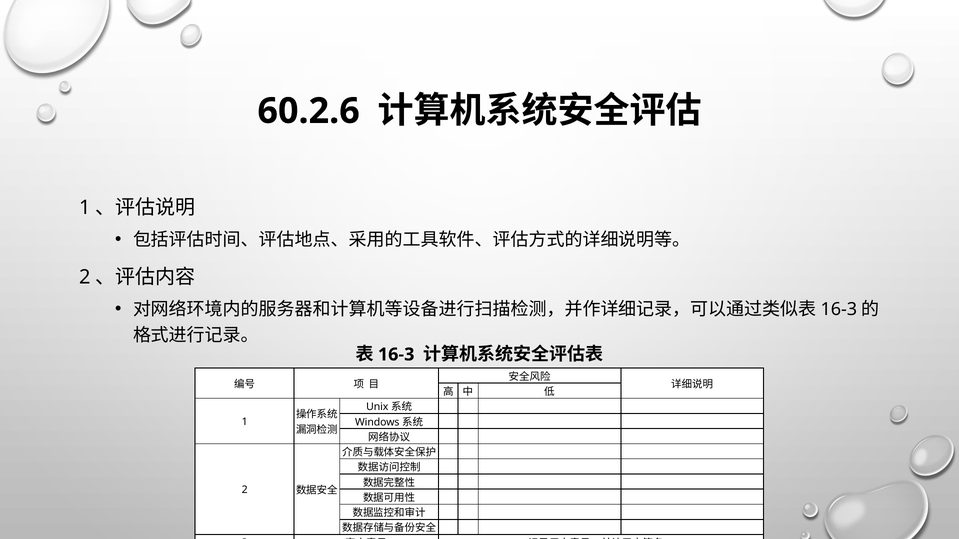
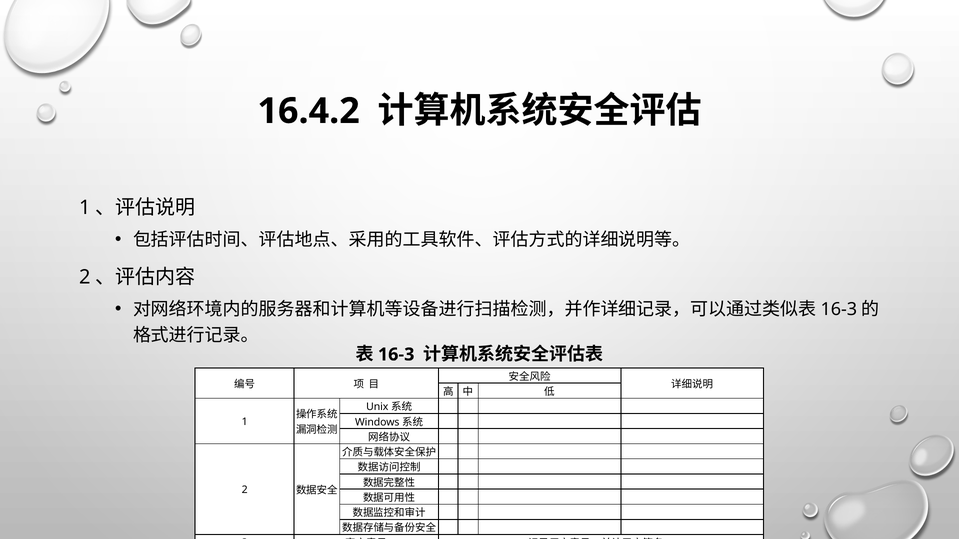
60.2.6: 60.2.6 -> 16.4.2 (309, 111)
